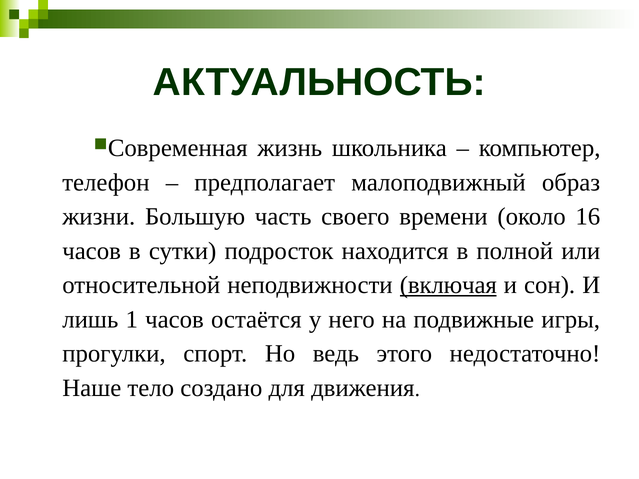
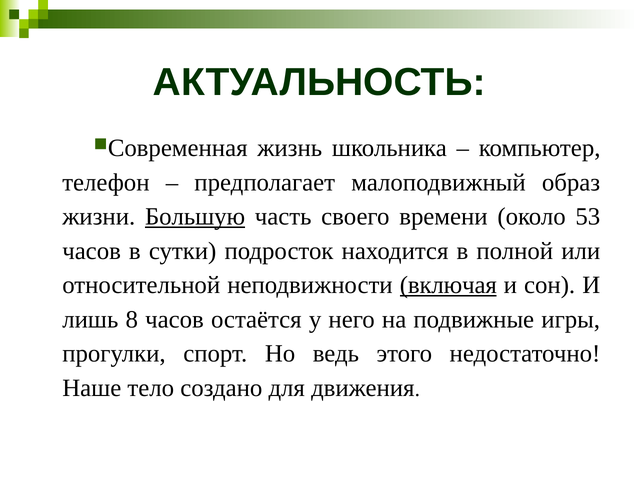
Большую underline: none -> present (195, 217)
16: 16 -> 53 (588, 217)
1: 1 -> 8 (132, 320)
